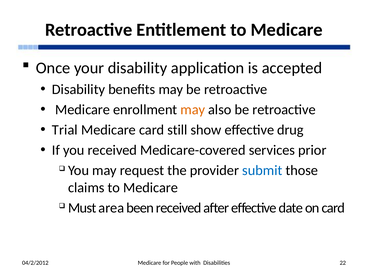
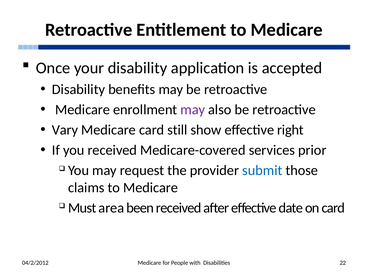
may colour: orange -> purple (193, 110)
Trial: Trial -> Vary (65, 130)
drug: drug -> right (290, 130)
